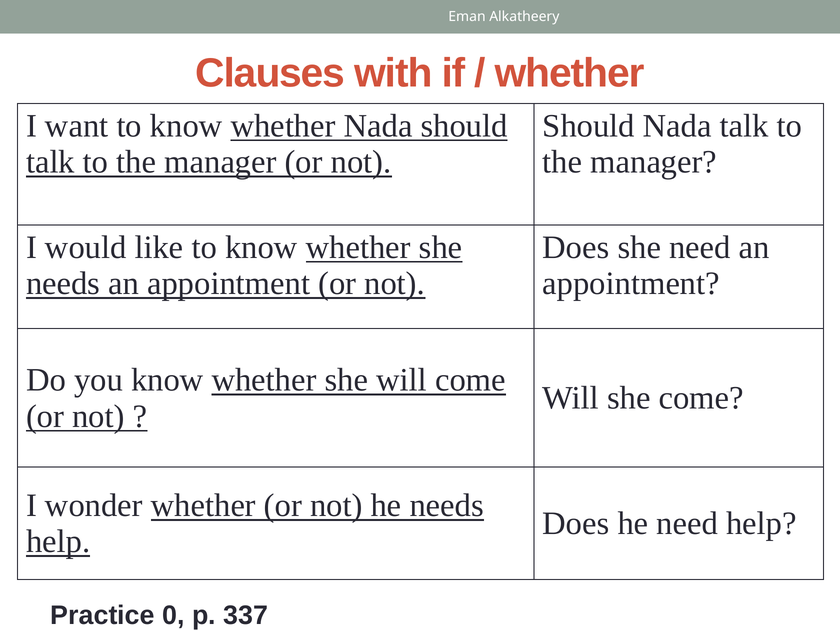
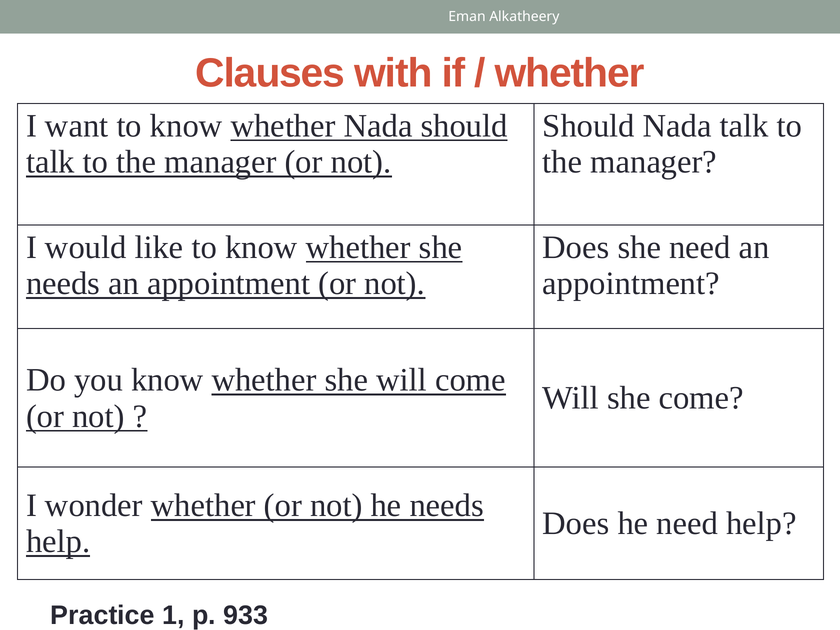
0: 0 -> 1 (173, 616)
337: 337 -> 933 (246, 616)
